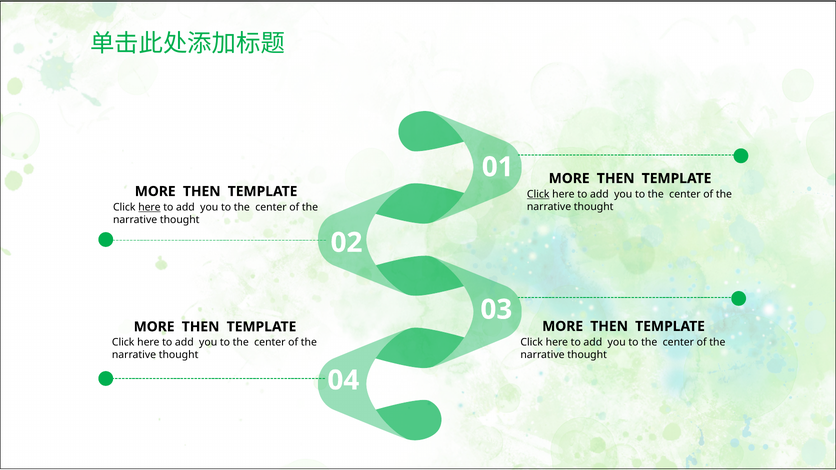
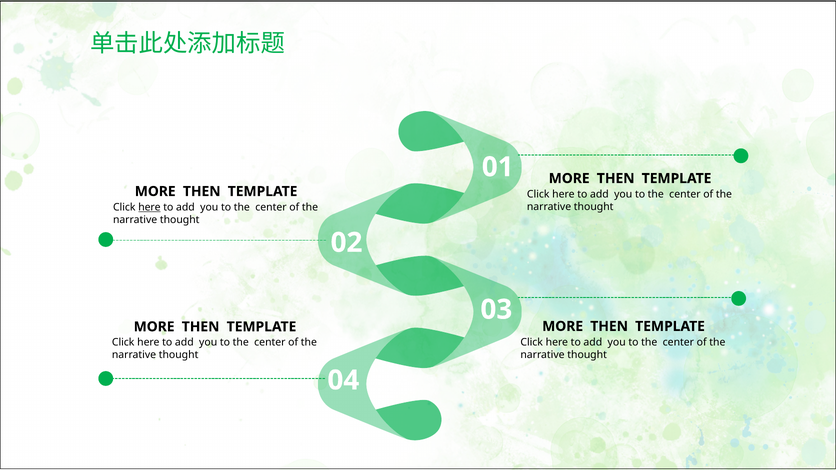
Click underline: present -> none (538, 194)
